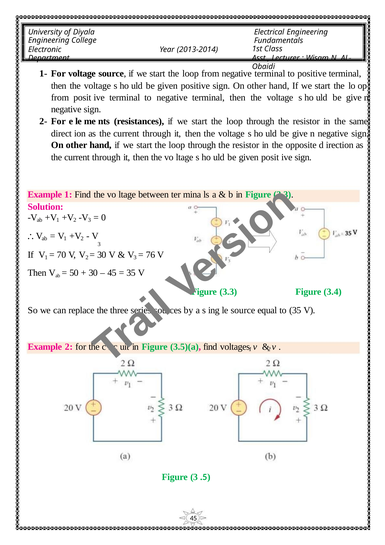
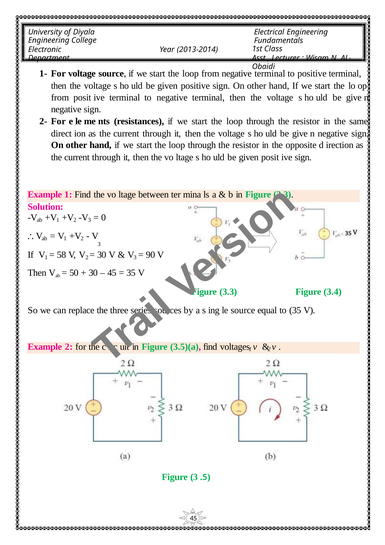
70: 70 -> 58 (61, 255)
76: 76 -> 90 (150, 255)
